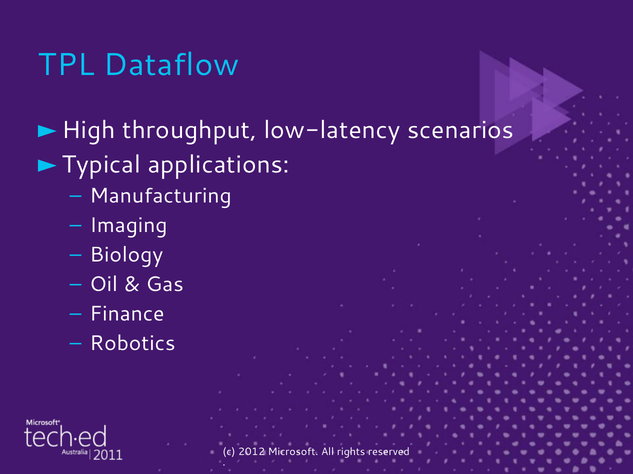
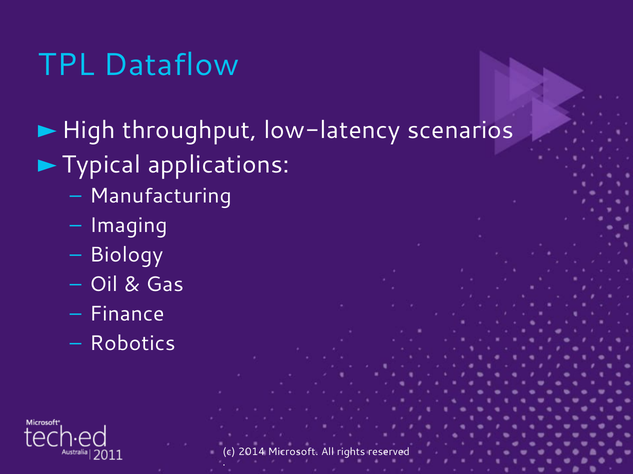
2012: 2012 -> 2014 (252, 452)
